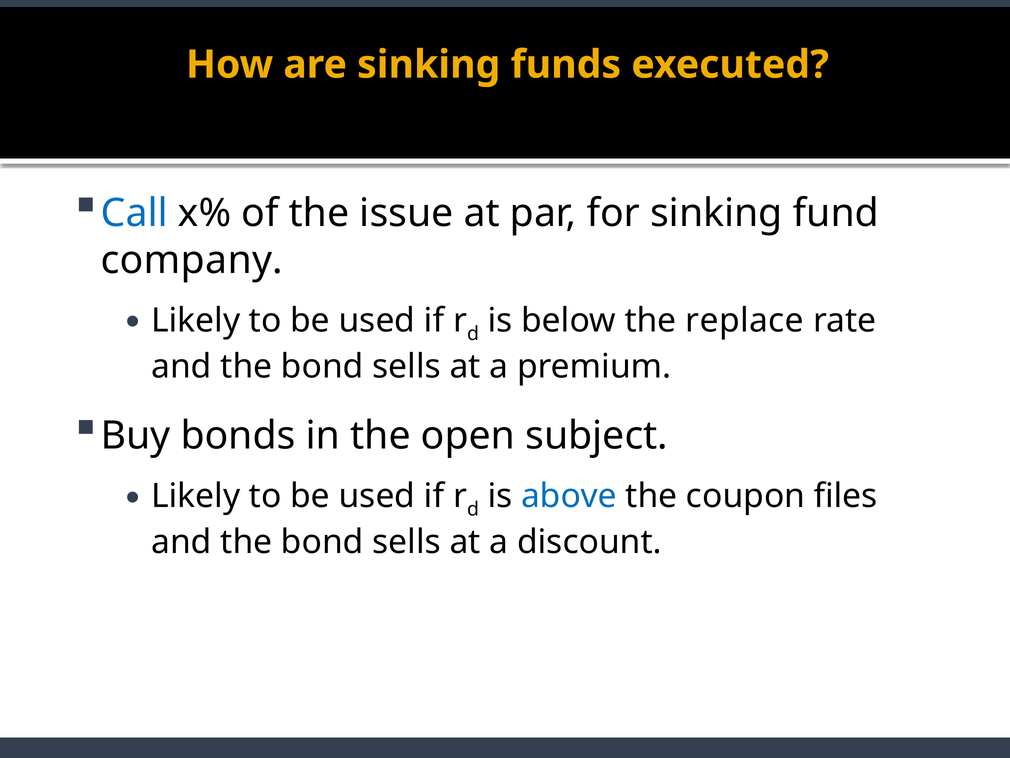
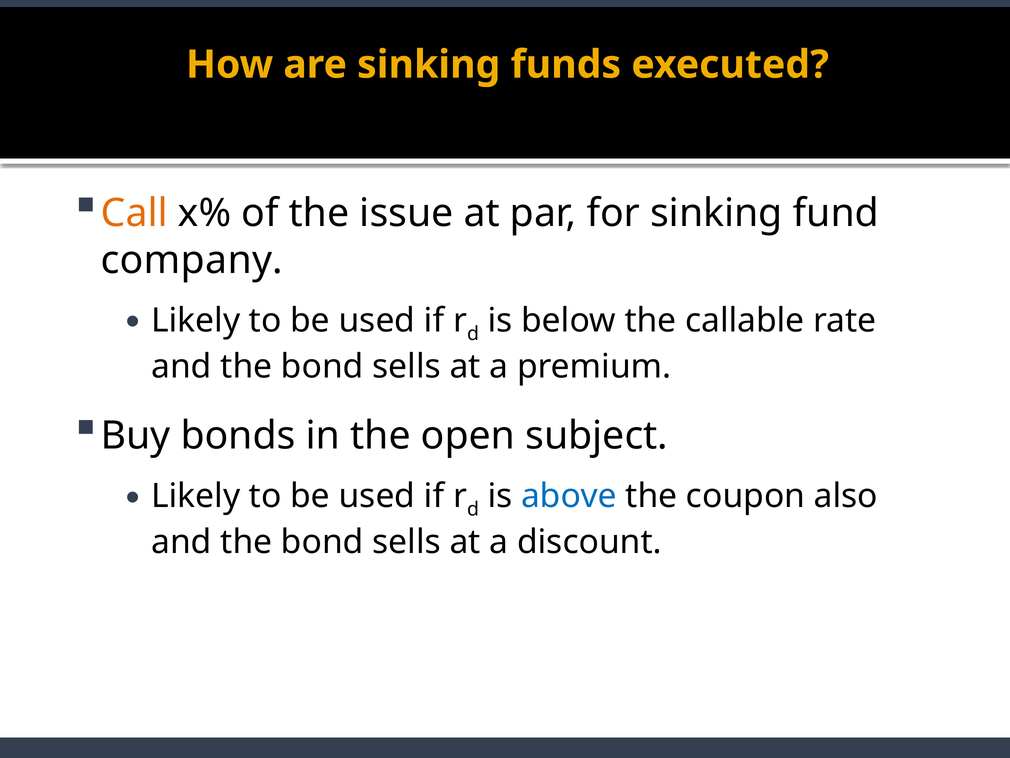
Call colour: blue -> orange (134, 213)
replace: replace -> callable (745, 320)
files: files -> also (846, 496)
